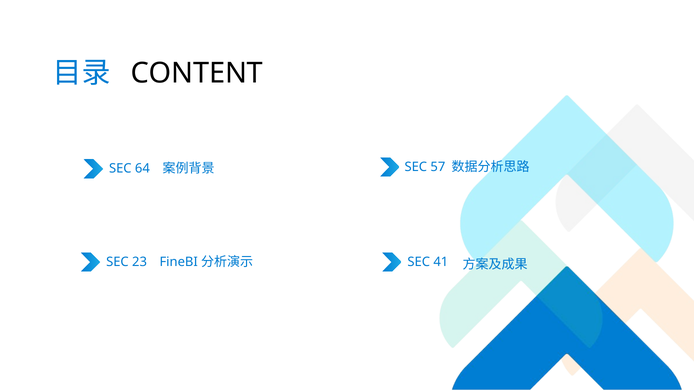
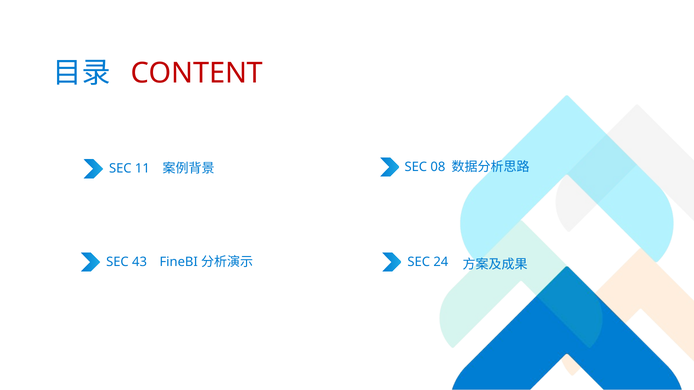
CONTENT colour: black -> red (197, 73)
64: 64 -> 11 (142, 169)
57: 57 -> 08 (438, 167)
23: 23 -> 43 (140, 262)
41: 41 -> 24 (441, 262)
